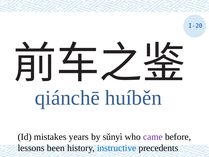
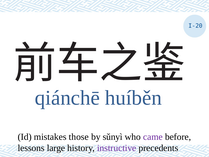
years: years -> those (79, 137)
been: been -> large (56, 148)
instructive colour: blue -> purple (117, 148)
